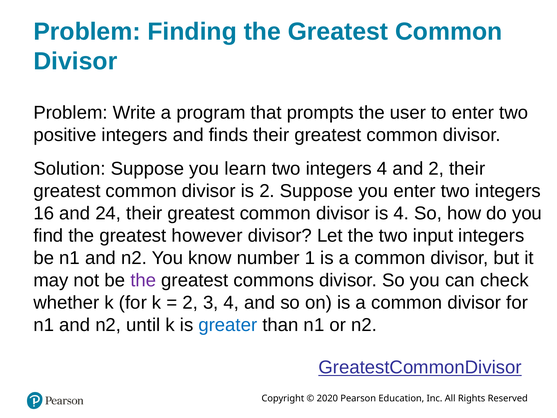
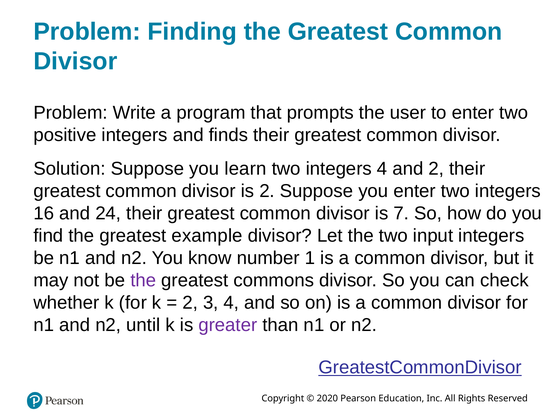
is 4: 4 -> 7 (401, 213)
however: however -> example (207, 236)
greater colour: blue -> purple (228, 325)
